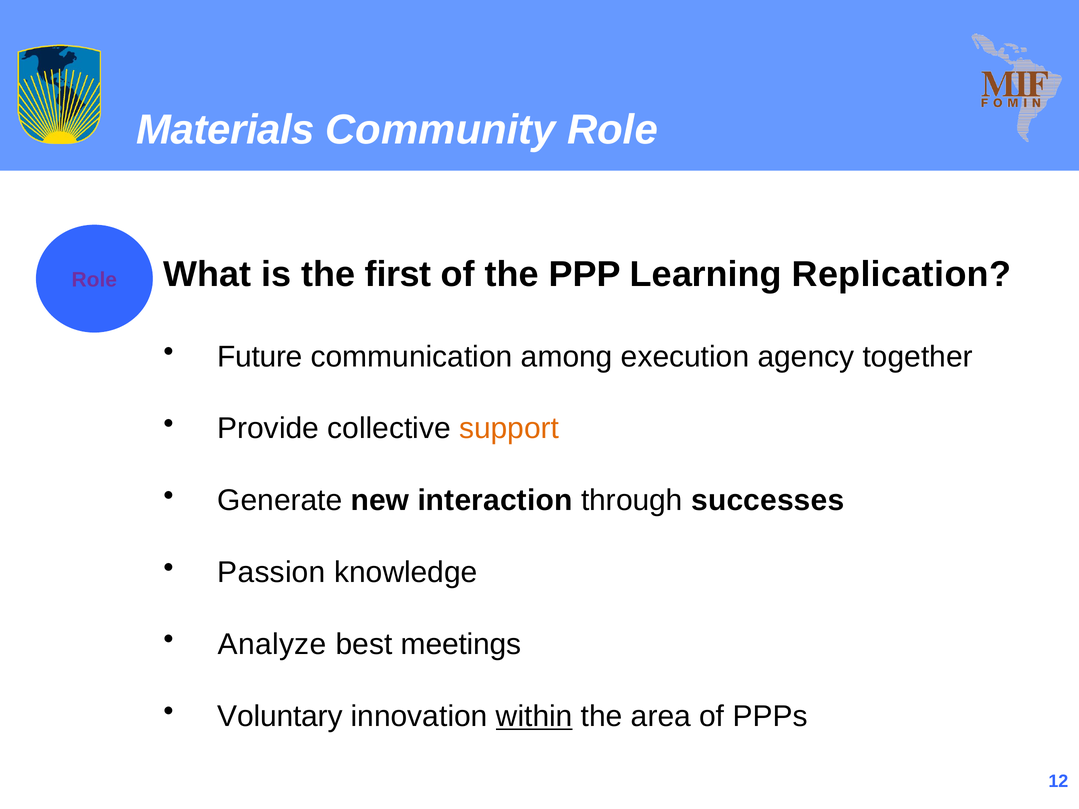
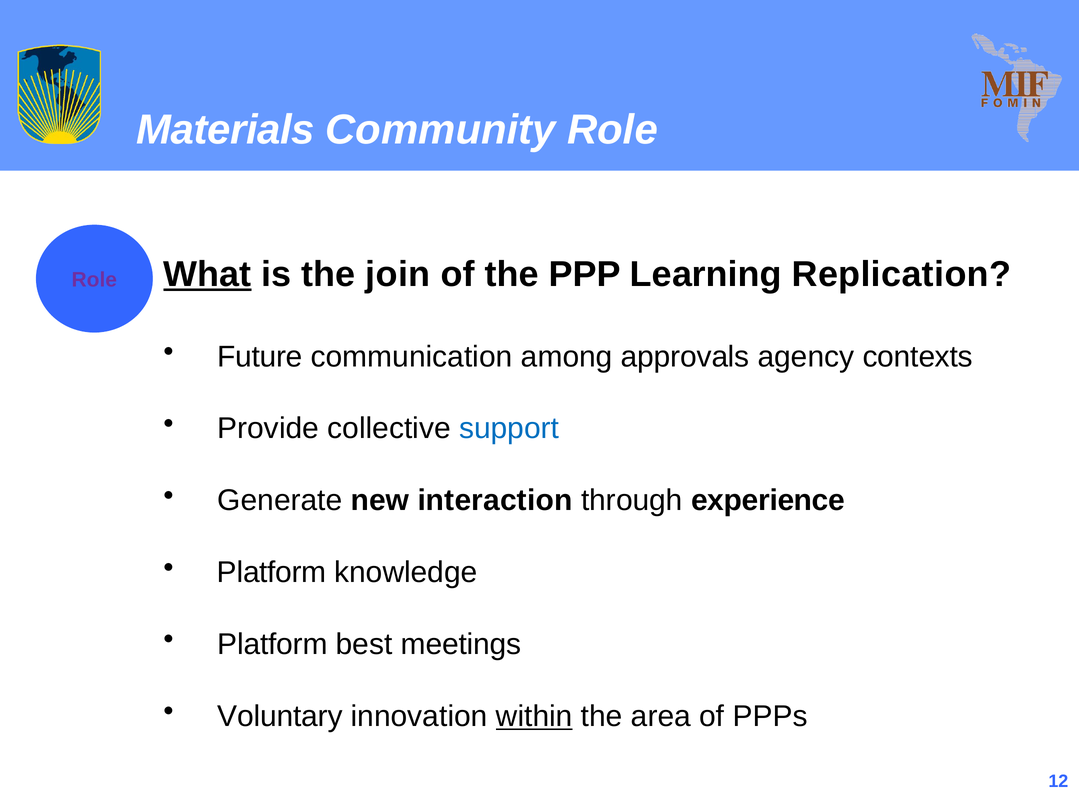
What underline: none -> present (207, 274)
first: first -> join (398, 274)
execution: execution -> approvals (685, 357)
together: together -> contexts (918, 357)
support colour: orange -> blue (509, 429)
successes: successes -> experience (768, 501)
Passion: Passion -> Platform (272, 573)
Analyze: Analyze -> Platform (272, 645)
